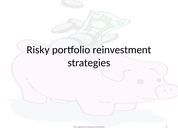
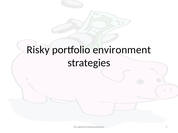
reinvestment: reinvestment -> environment (122, 50)
